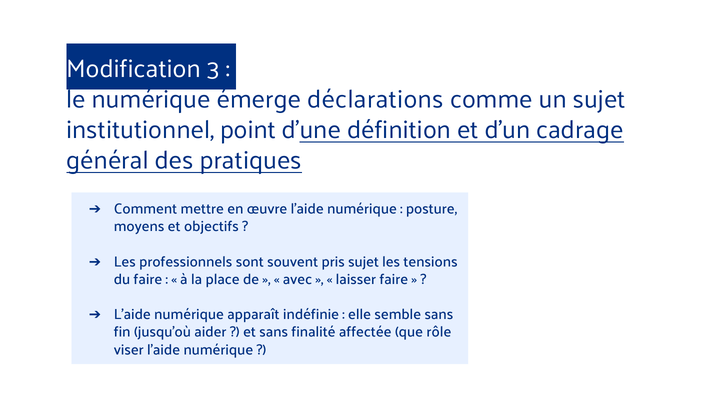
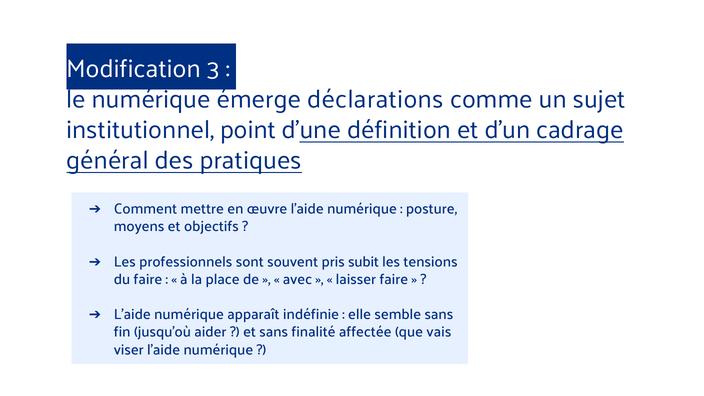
pris sujet: sujet -> subit (364, 262)
rôle: rôle -> vais (439, 332)
